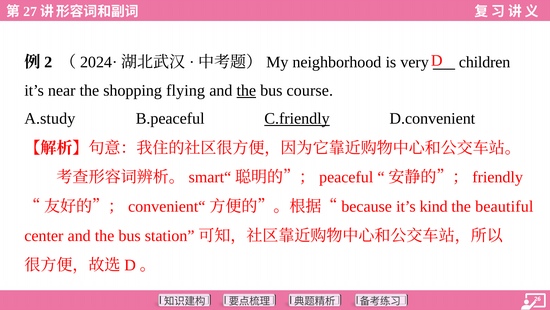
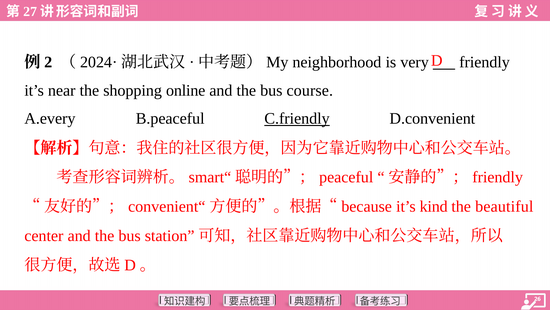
children: children -> friendly (485, 62)
flying: flying -> online (186, 90)
the underline: present -> none (246, 90)
A.study: A.study -> A.every (50, 118)
